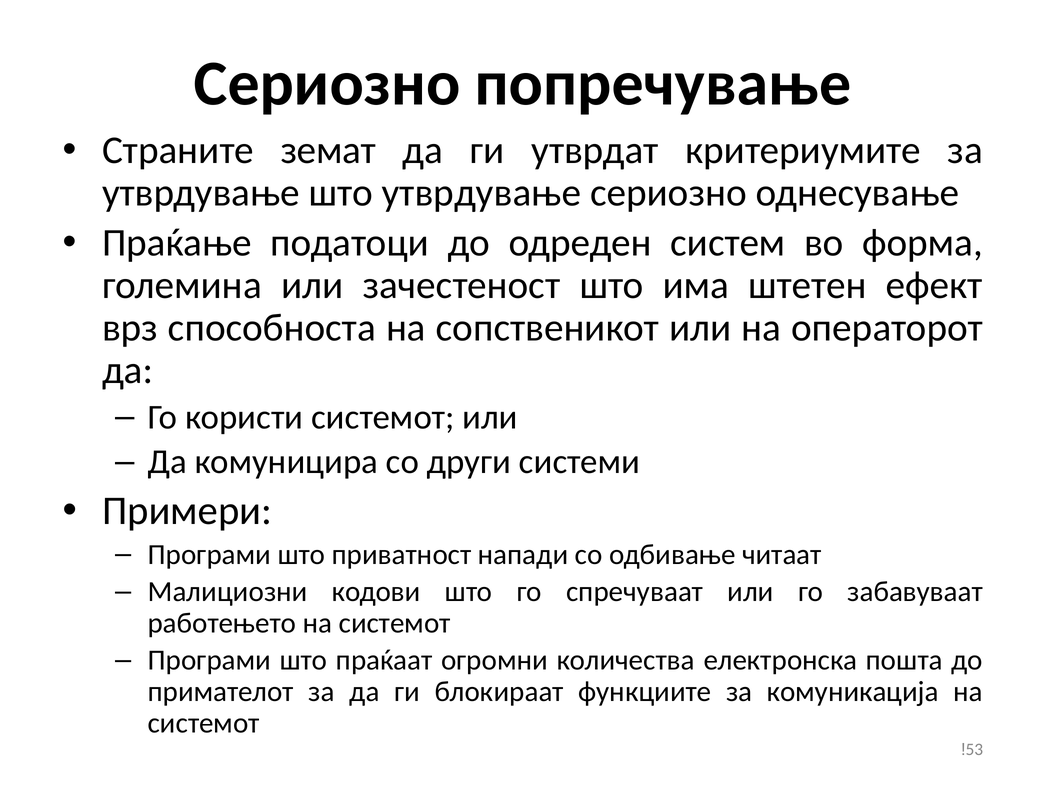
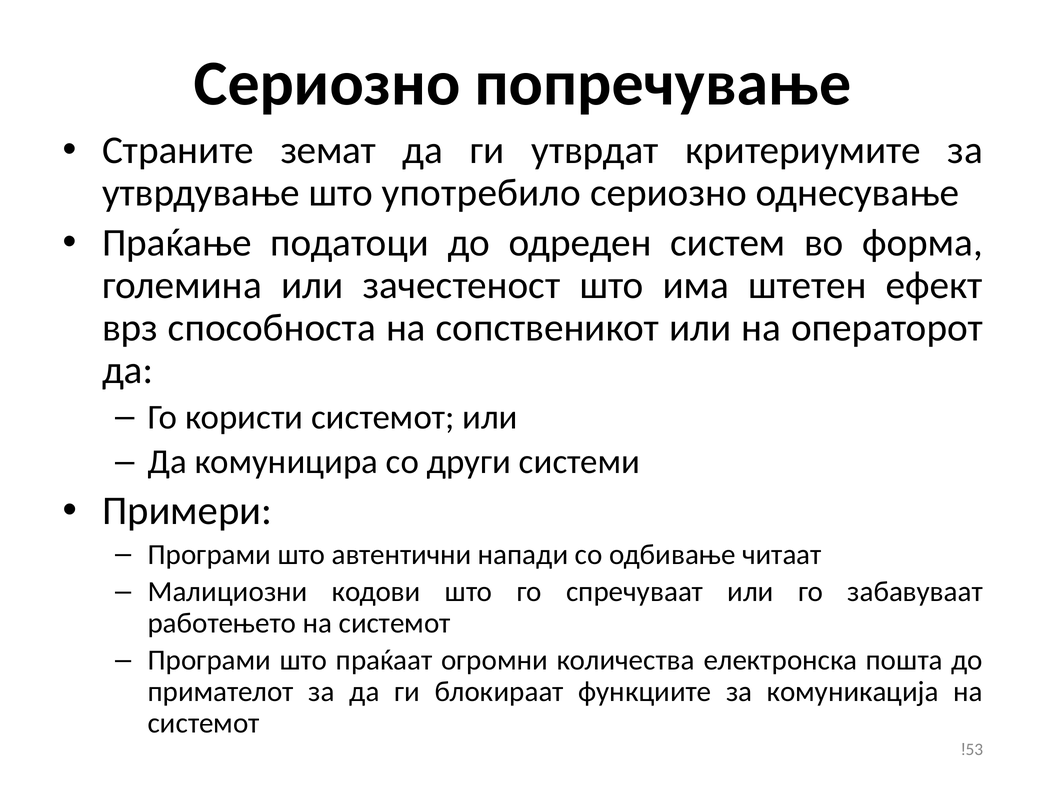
што утврдување: утврдување -> употребило (481, 192)
приватност: приватност -> автентични (402, 554)
